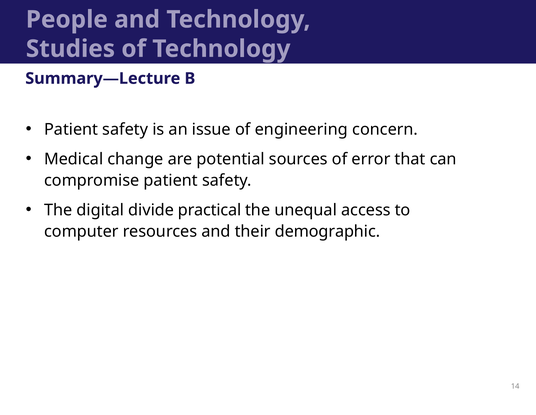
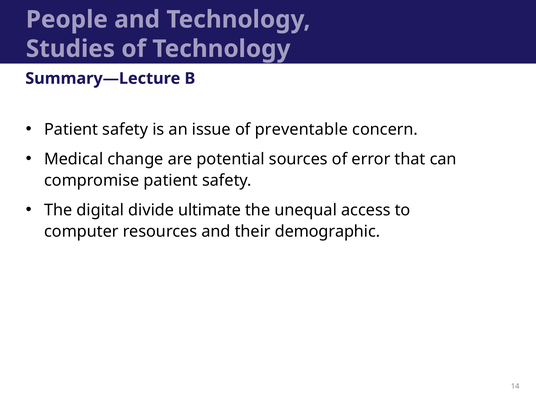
engineering: engineering -> preventable (301, 129)
practical: practical -> ultimate (210, 210)
